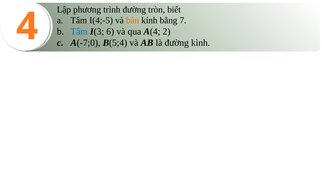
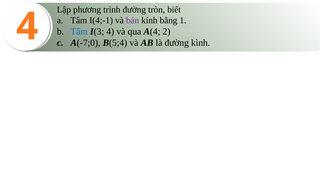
I(4;-5: I(4;-5 -> I(4;-1 (101, 20)
bán colour: orange -> purple (133, 20)
7: 7 -> 1 (183, 20)
I(3 6: 6 -> 4 (110, 32)
